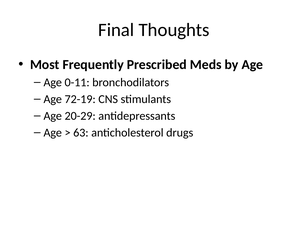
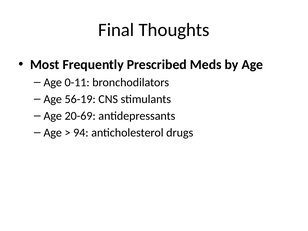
72-19: 72-19 -> 56-19 (80, 99)
20-29: 20-29 -> 20-69 (80, 116)
63: 63 -> 94 (81, 133)
